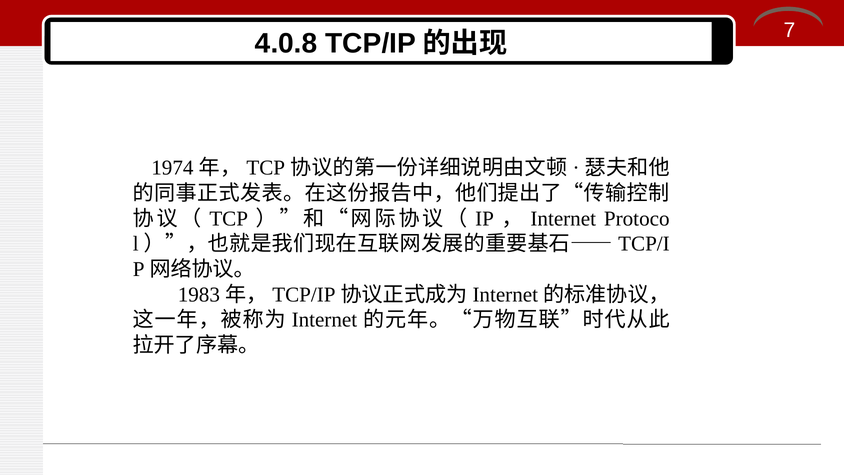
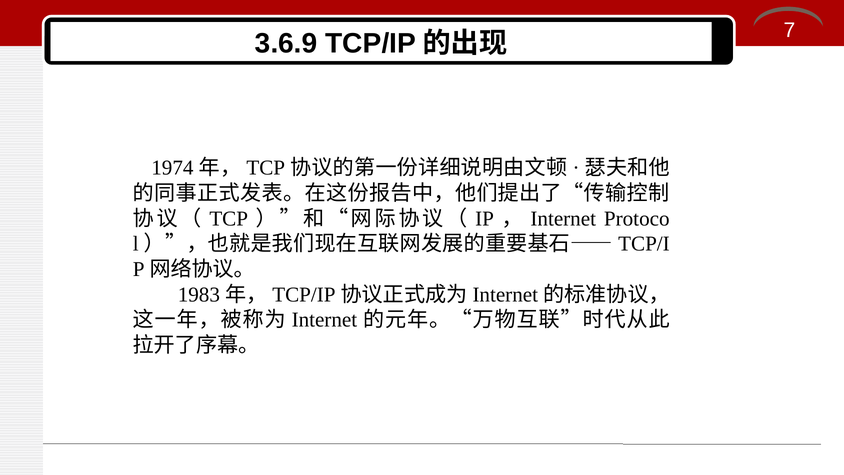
4.0.8: 4.0.8 -> 3.6.9 (286, 44)
